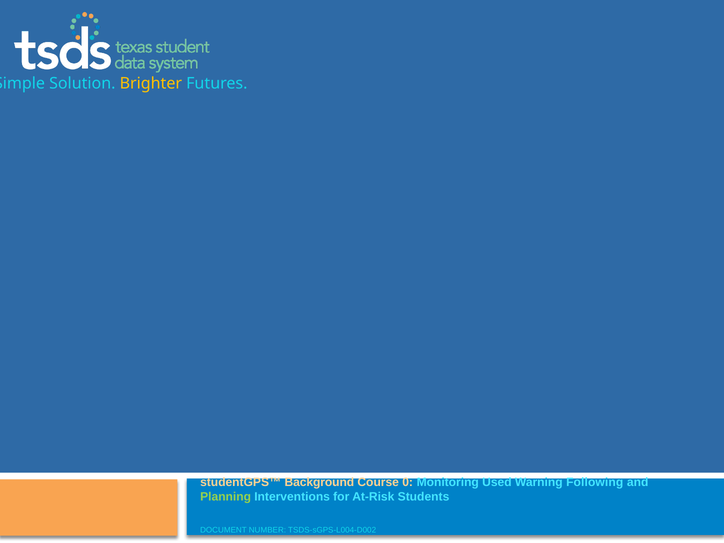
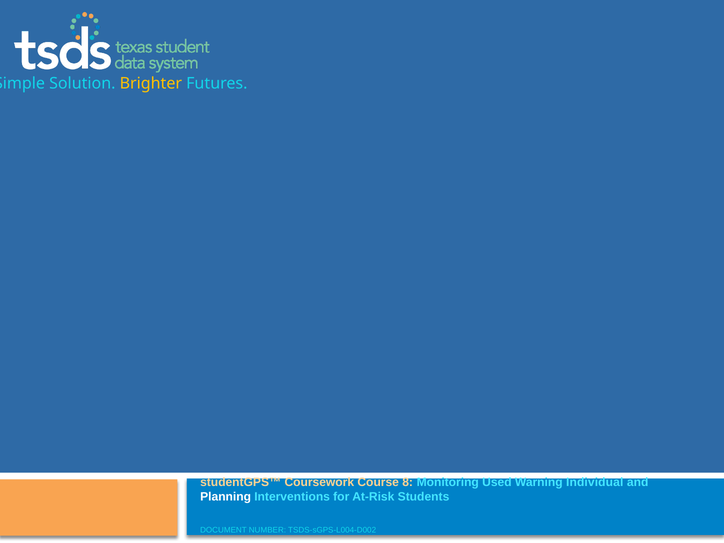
Background: Background -> Coursework (319, 482)
0: 0 -> 8 (408, 482)
Following: Following -> Individual (595, 482)
Planning colour: light green -> white (226, 497)
